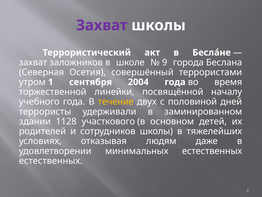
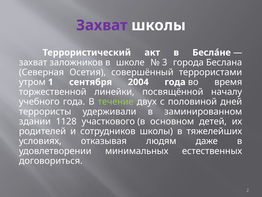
9: 9 -> 3 (165, 62)
течение colour: yellow -> light green (116, 102)
естественных: естественных -> договориться (51, 160)
